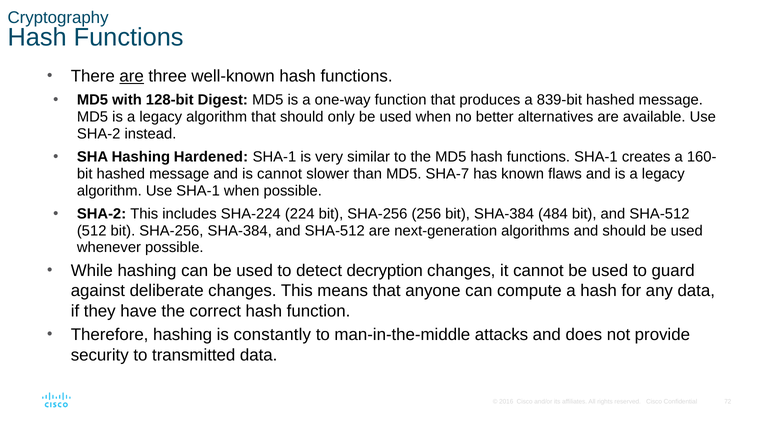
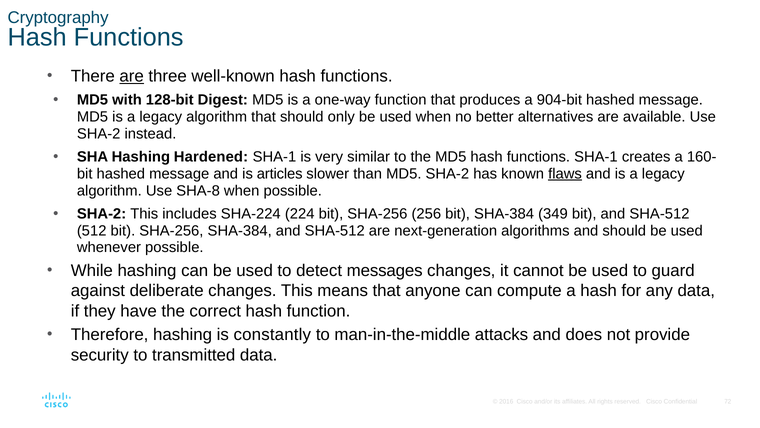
839-bit: 839-bit -> 904-bit (559, 100)
is cannot: cannot -> articles (280, 174)
MD5 SHA-7: SHA-7 -> SHA-2 (447, 174)
flaws underline: none -> present (565, 174)
Use SHA-1: SHA-1 -> SHA-8 (198, 190)
484: 484 -> 349 (553, 214)
decryption: decryption -> messages (385, 270)
